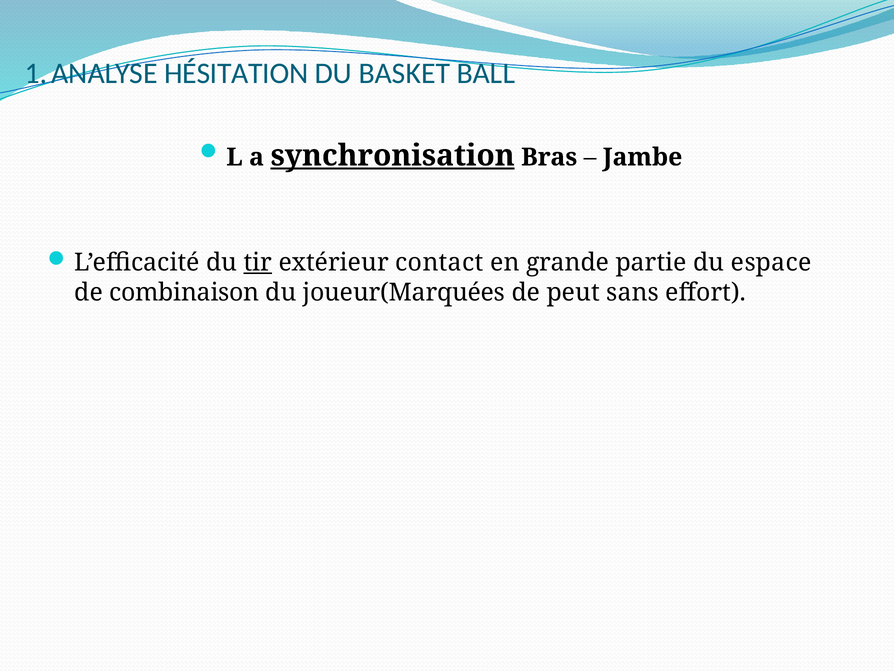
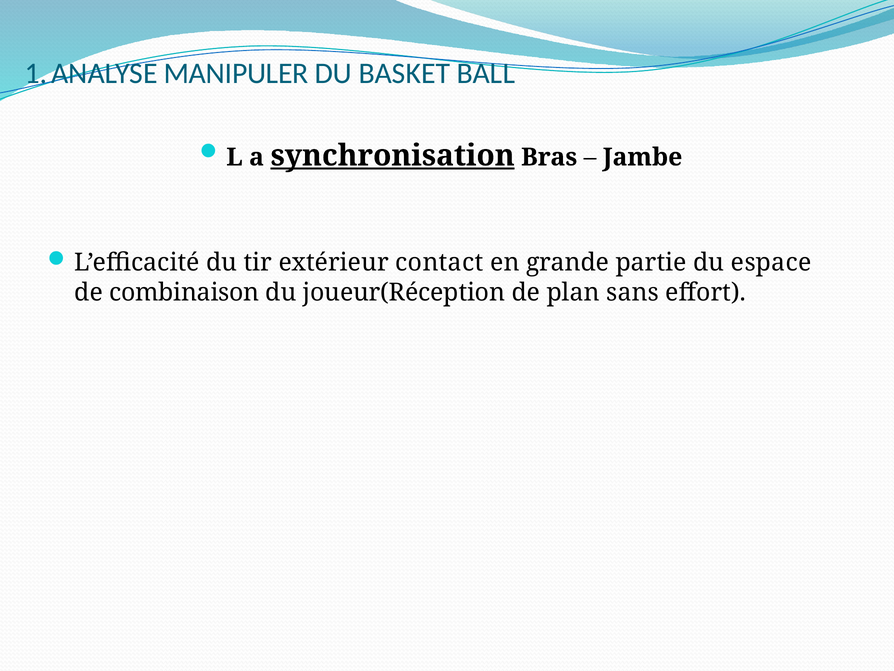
HÉSITATION: HÉSITATION -> MANIPULER (236, 73)
tir underline: present -> none (258, 262)
joueur(Marquées: joueur(Marquées -> joueur(Réception (404, 292)
peut: peut -> plan (573, 292)
